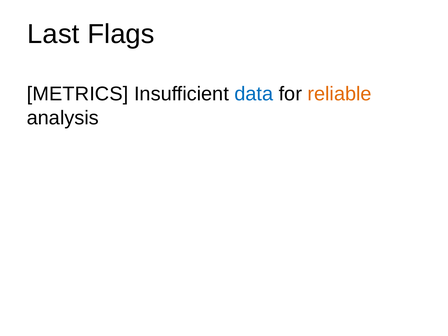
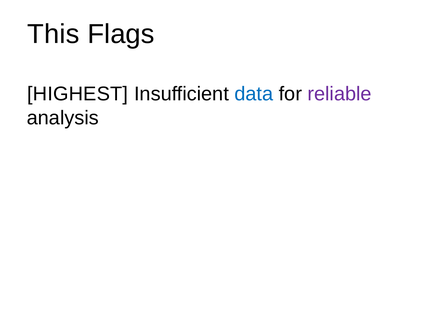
Last: Last -> This (53, 34)
METRICS: METRICS -> HIGHEST (78, 94)
reliable colour: orange -> purple (340, 94)
